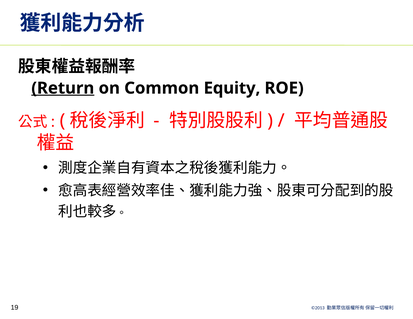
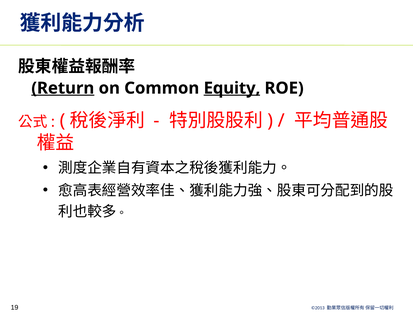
Equity underline: none -> present (232, 88)
